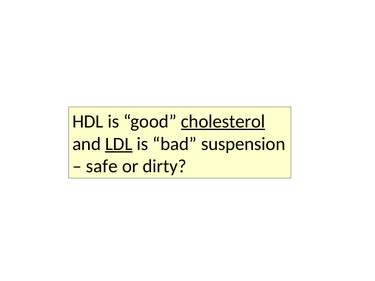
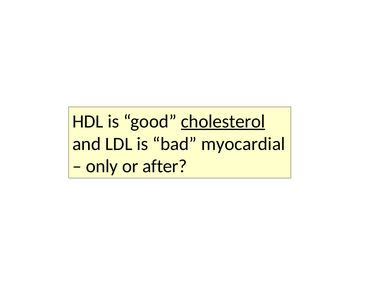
LDL underline: present -> none (119, 144)
suspension: suspension -> myocardial (243, 144)
safe: safe -> only (102, 166)
dirty: dirty -> after (165, 166)
